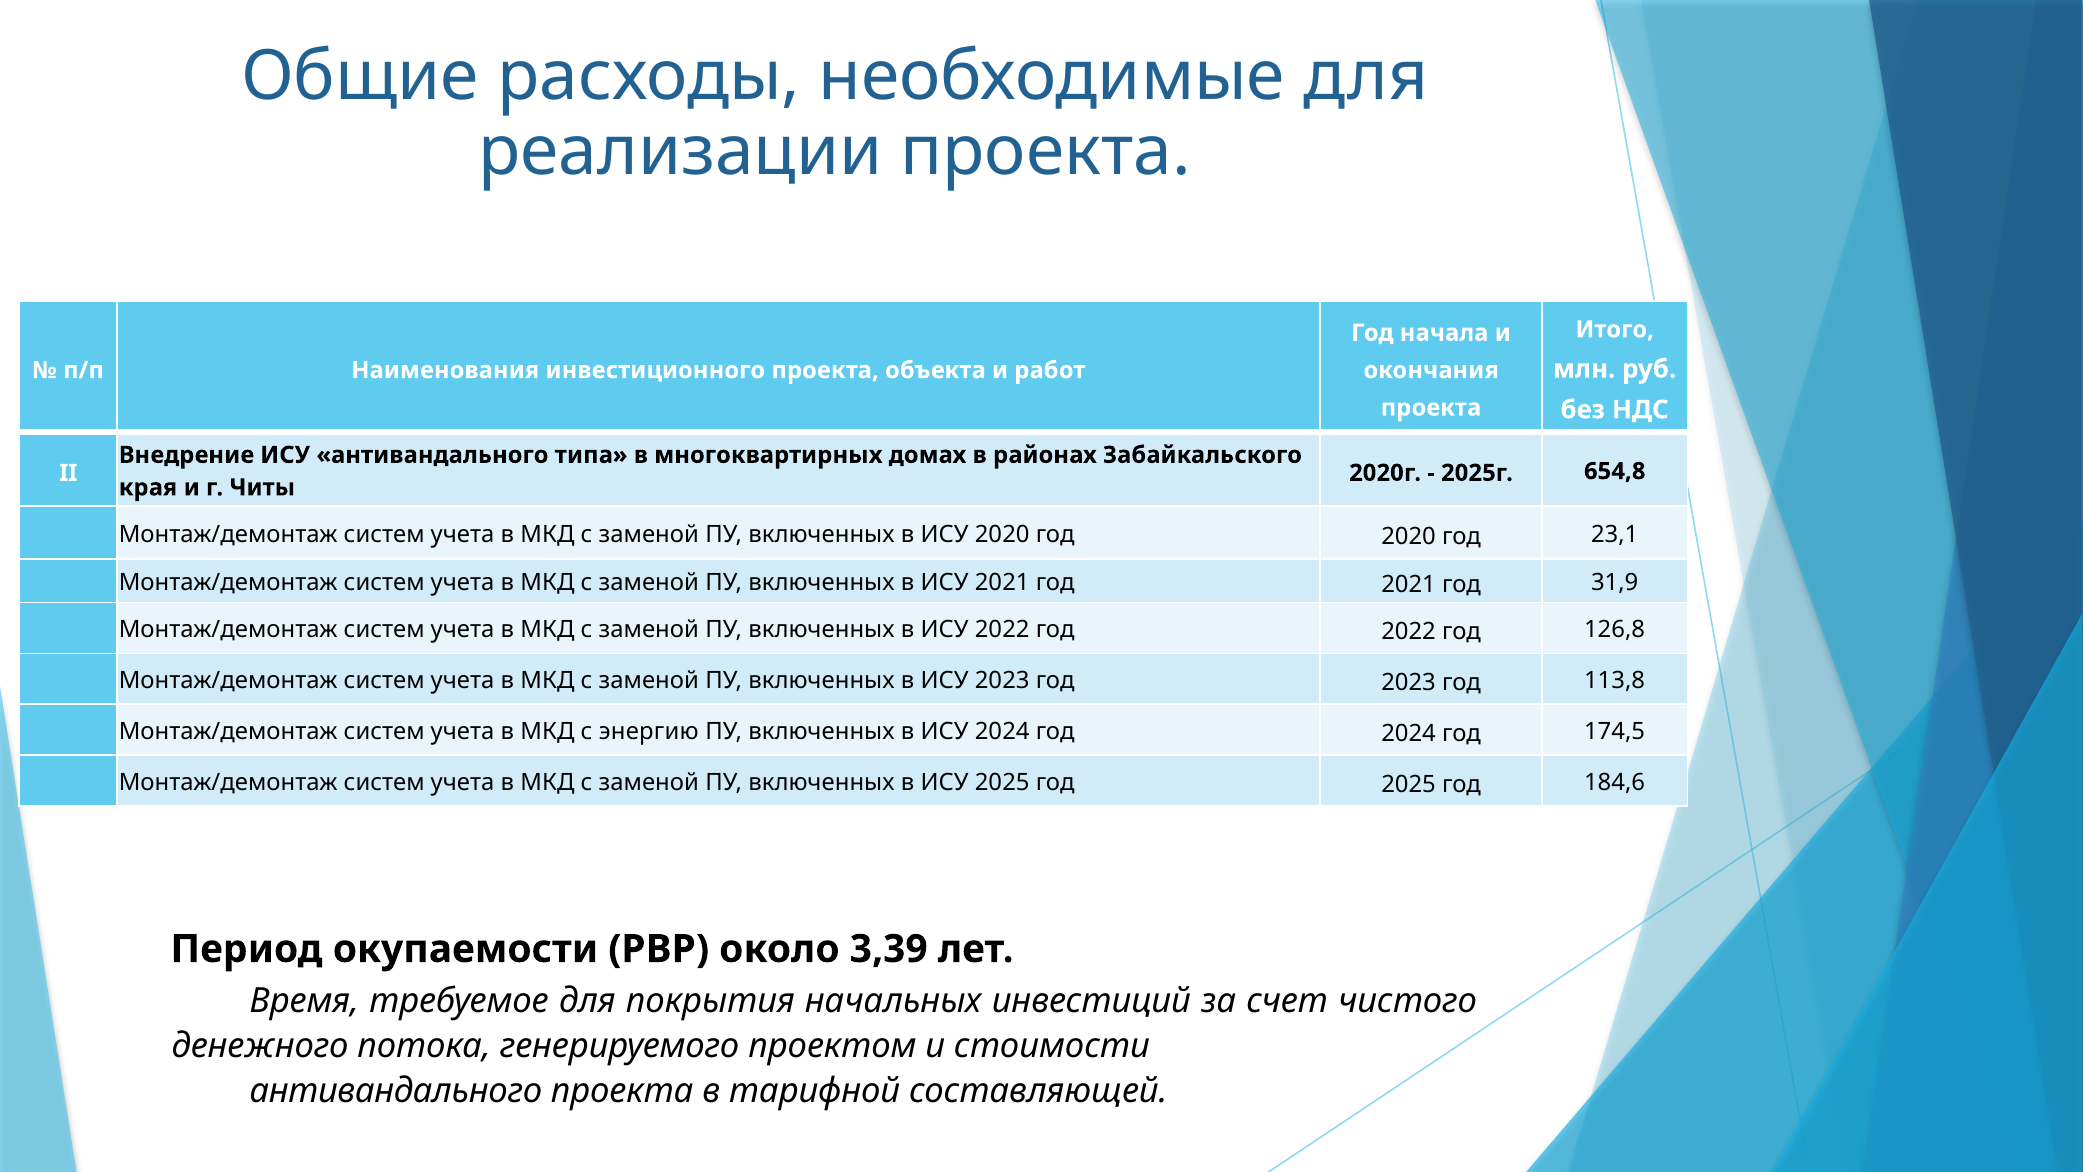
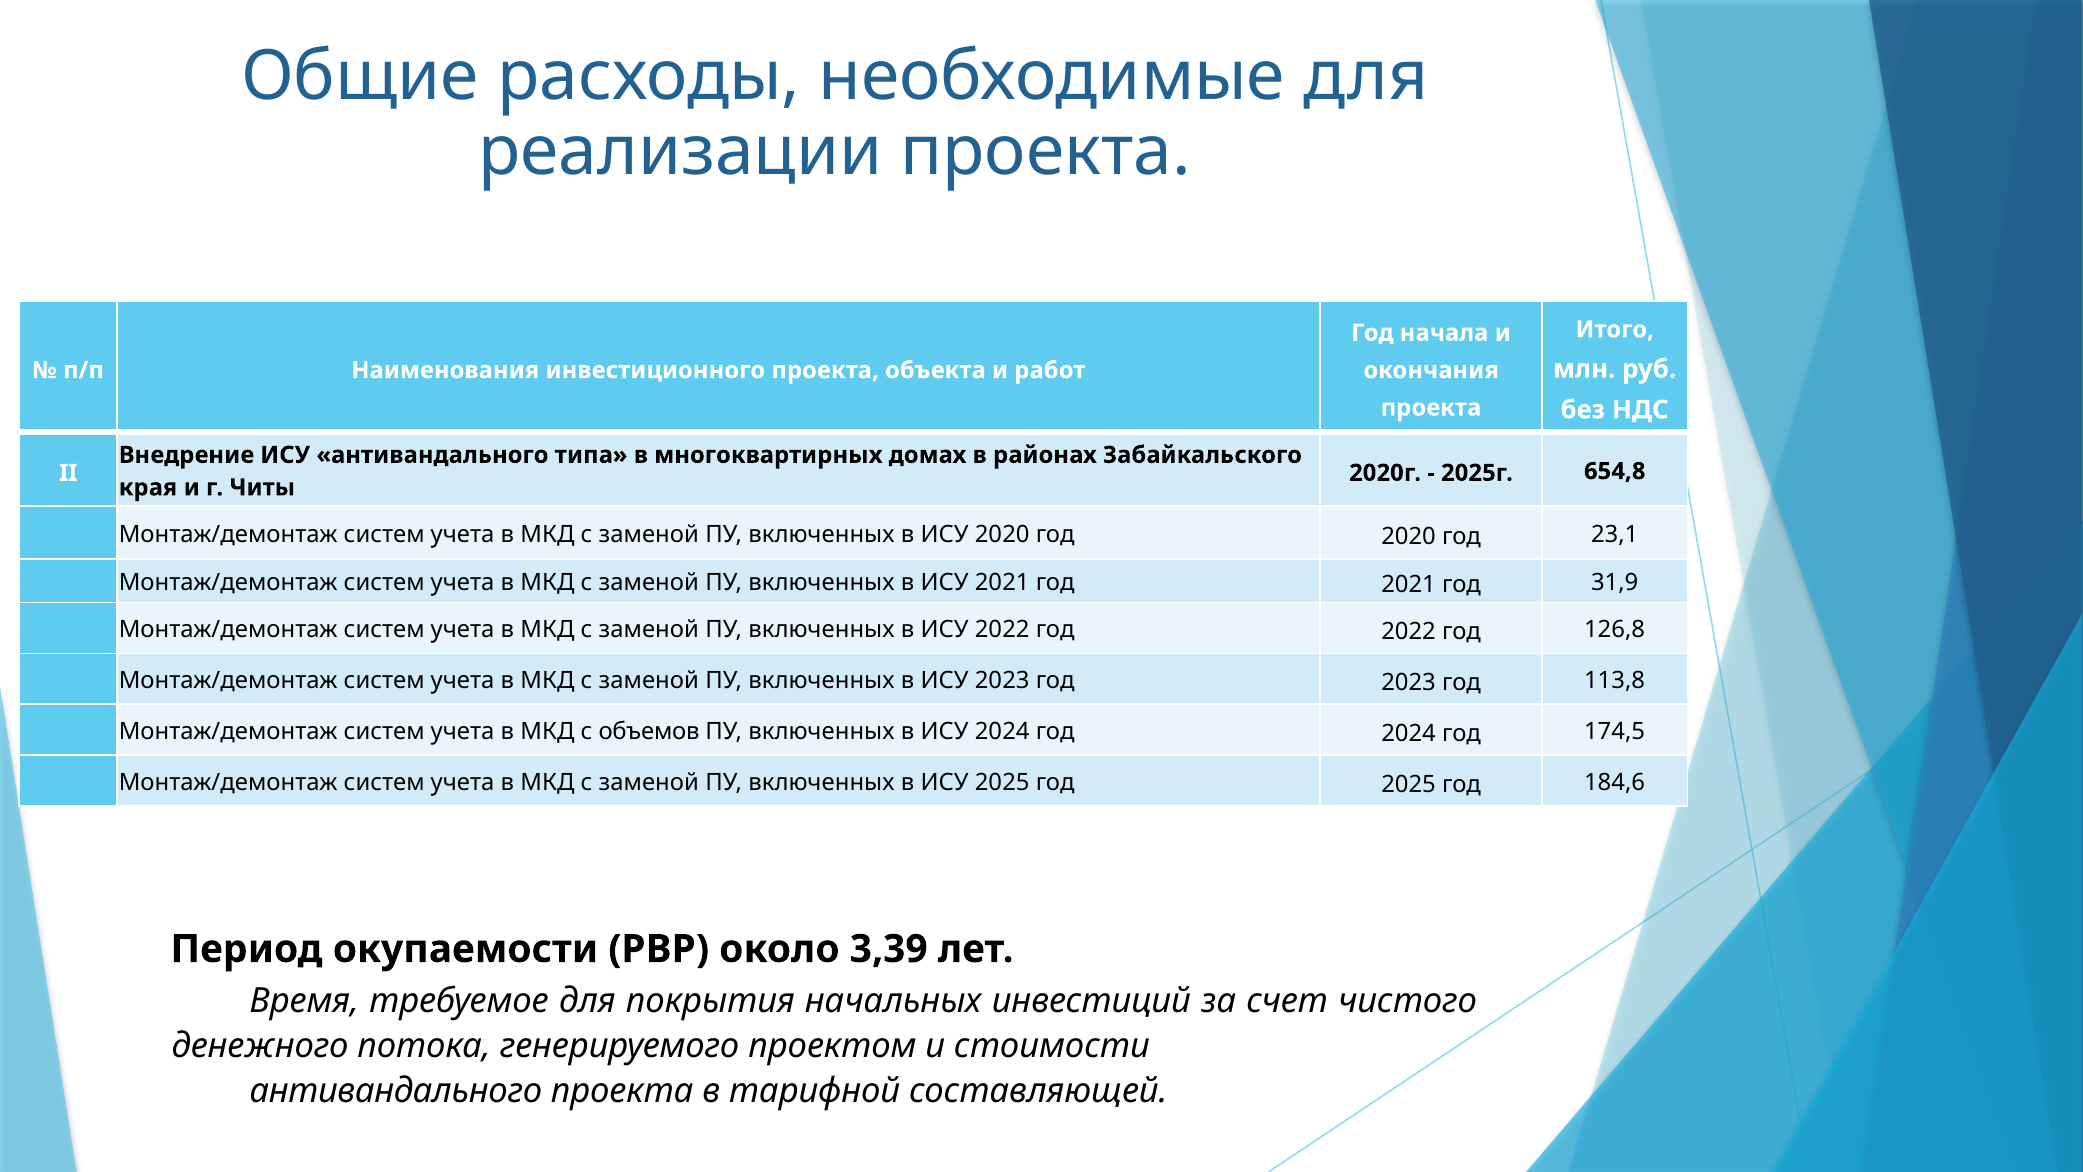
энергию: энергию -> объемов (649, 732)
